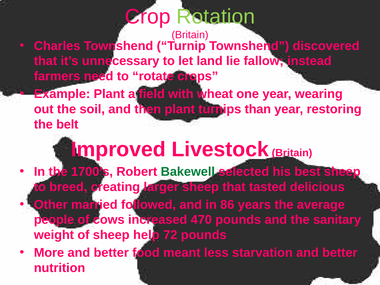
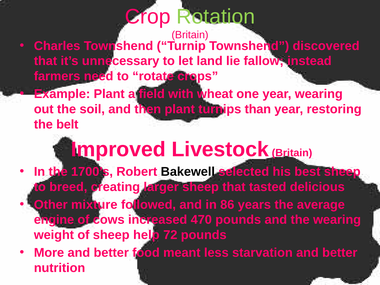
Bakewell colour: green -> black (188, 172)
married: married -> mixture (94, 205)
people: people -> engine (54, 220)
the sanitary: sanitary -> wearing (337, 220)
